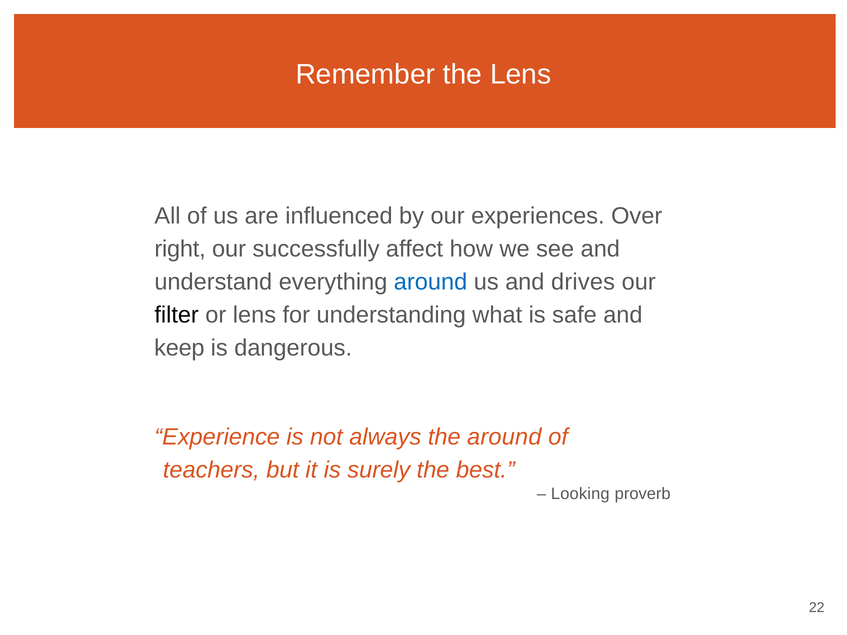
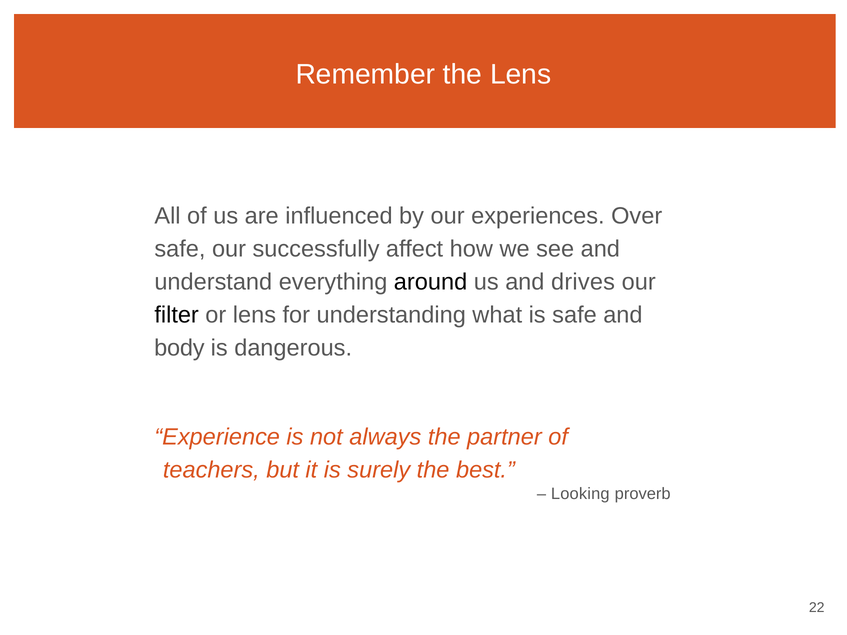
right: right -> safe (180, 249)
around colour: blue -> black (431, 282)
keep: keep -> body (179, 348)
the around: around -> partner (504, 437)
